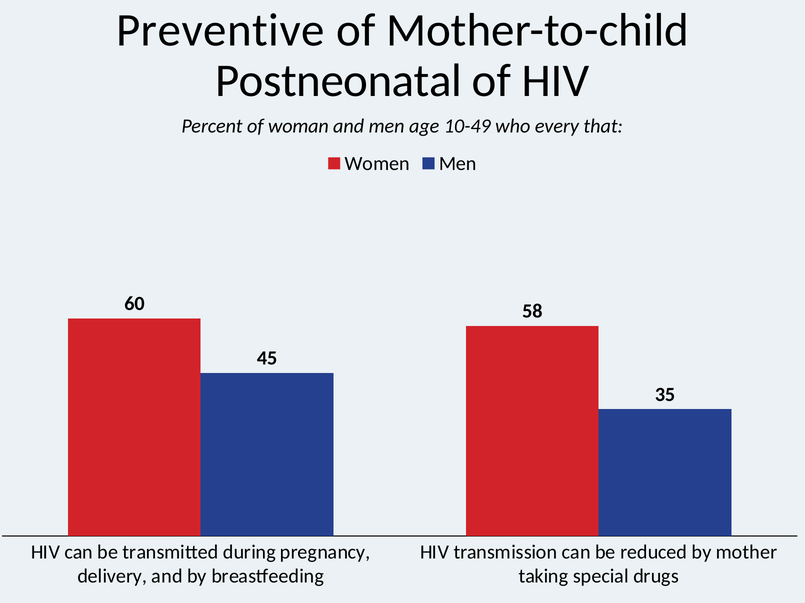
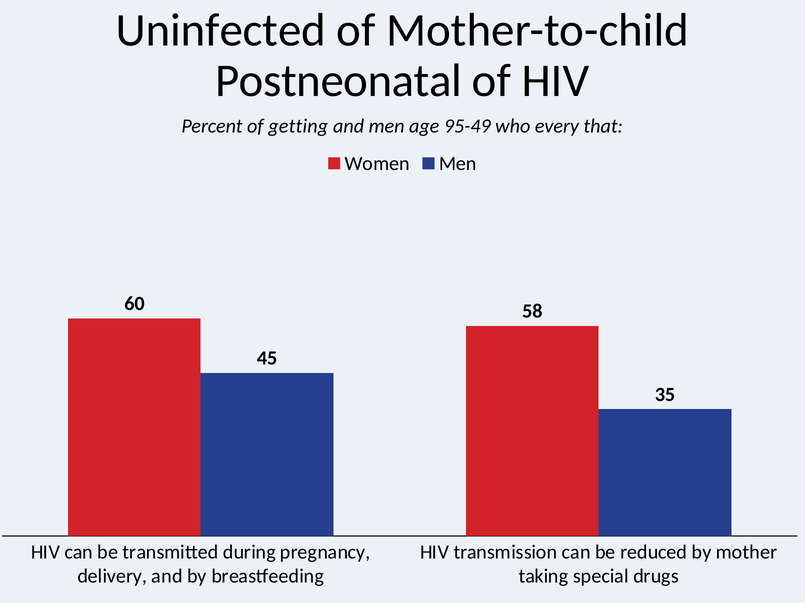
Preventive: Preventive -> Uninfected (221, 30)
woman: woman -> getting (298, 126)
10-49: 10-49 -> 95-49 (467, 126)
